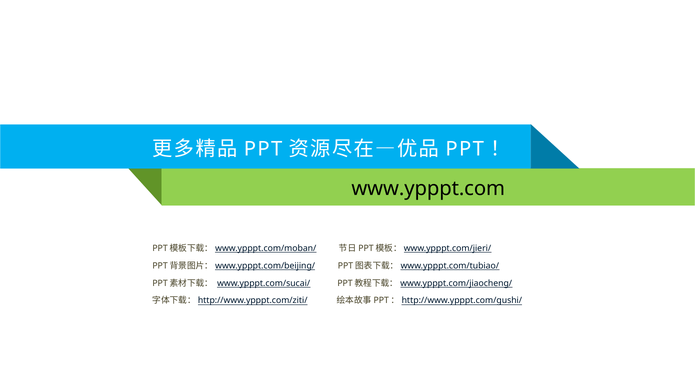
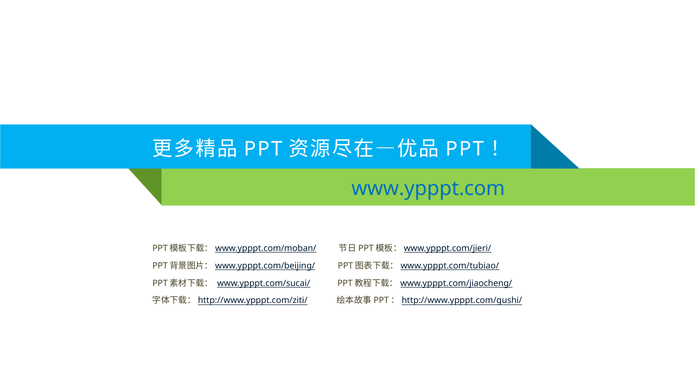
www.ypppt.com colour: black -> blue (428, 188)
